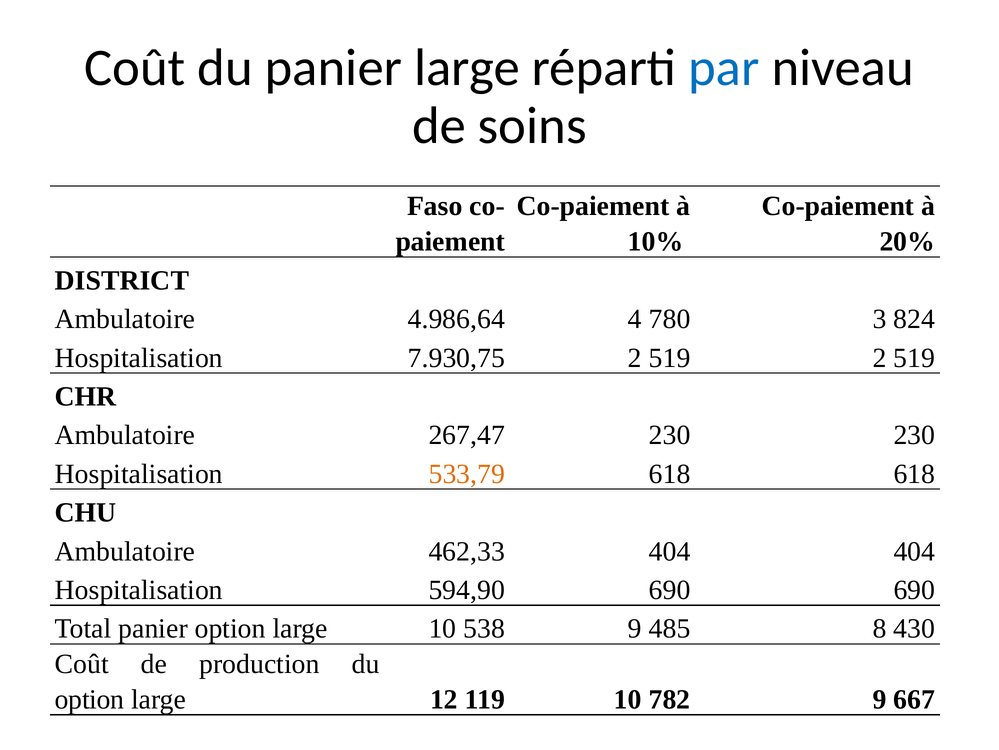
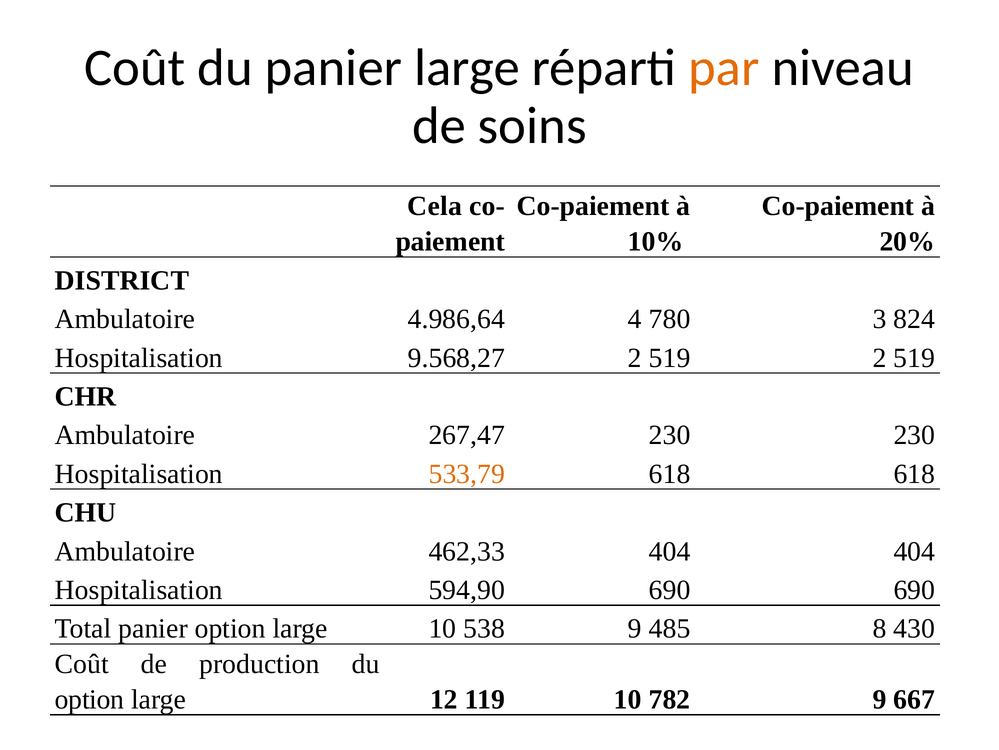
par colour: blue -> orange (724, 68)
Faso: Faso -> Cela (435, 206)
7.930,75: 7.930,75 -> 9.568,27 (456, 357)
